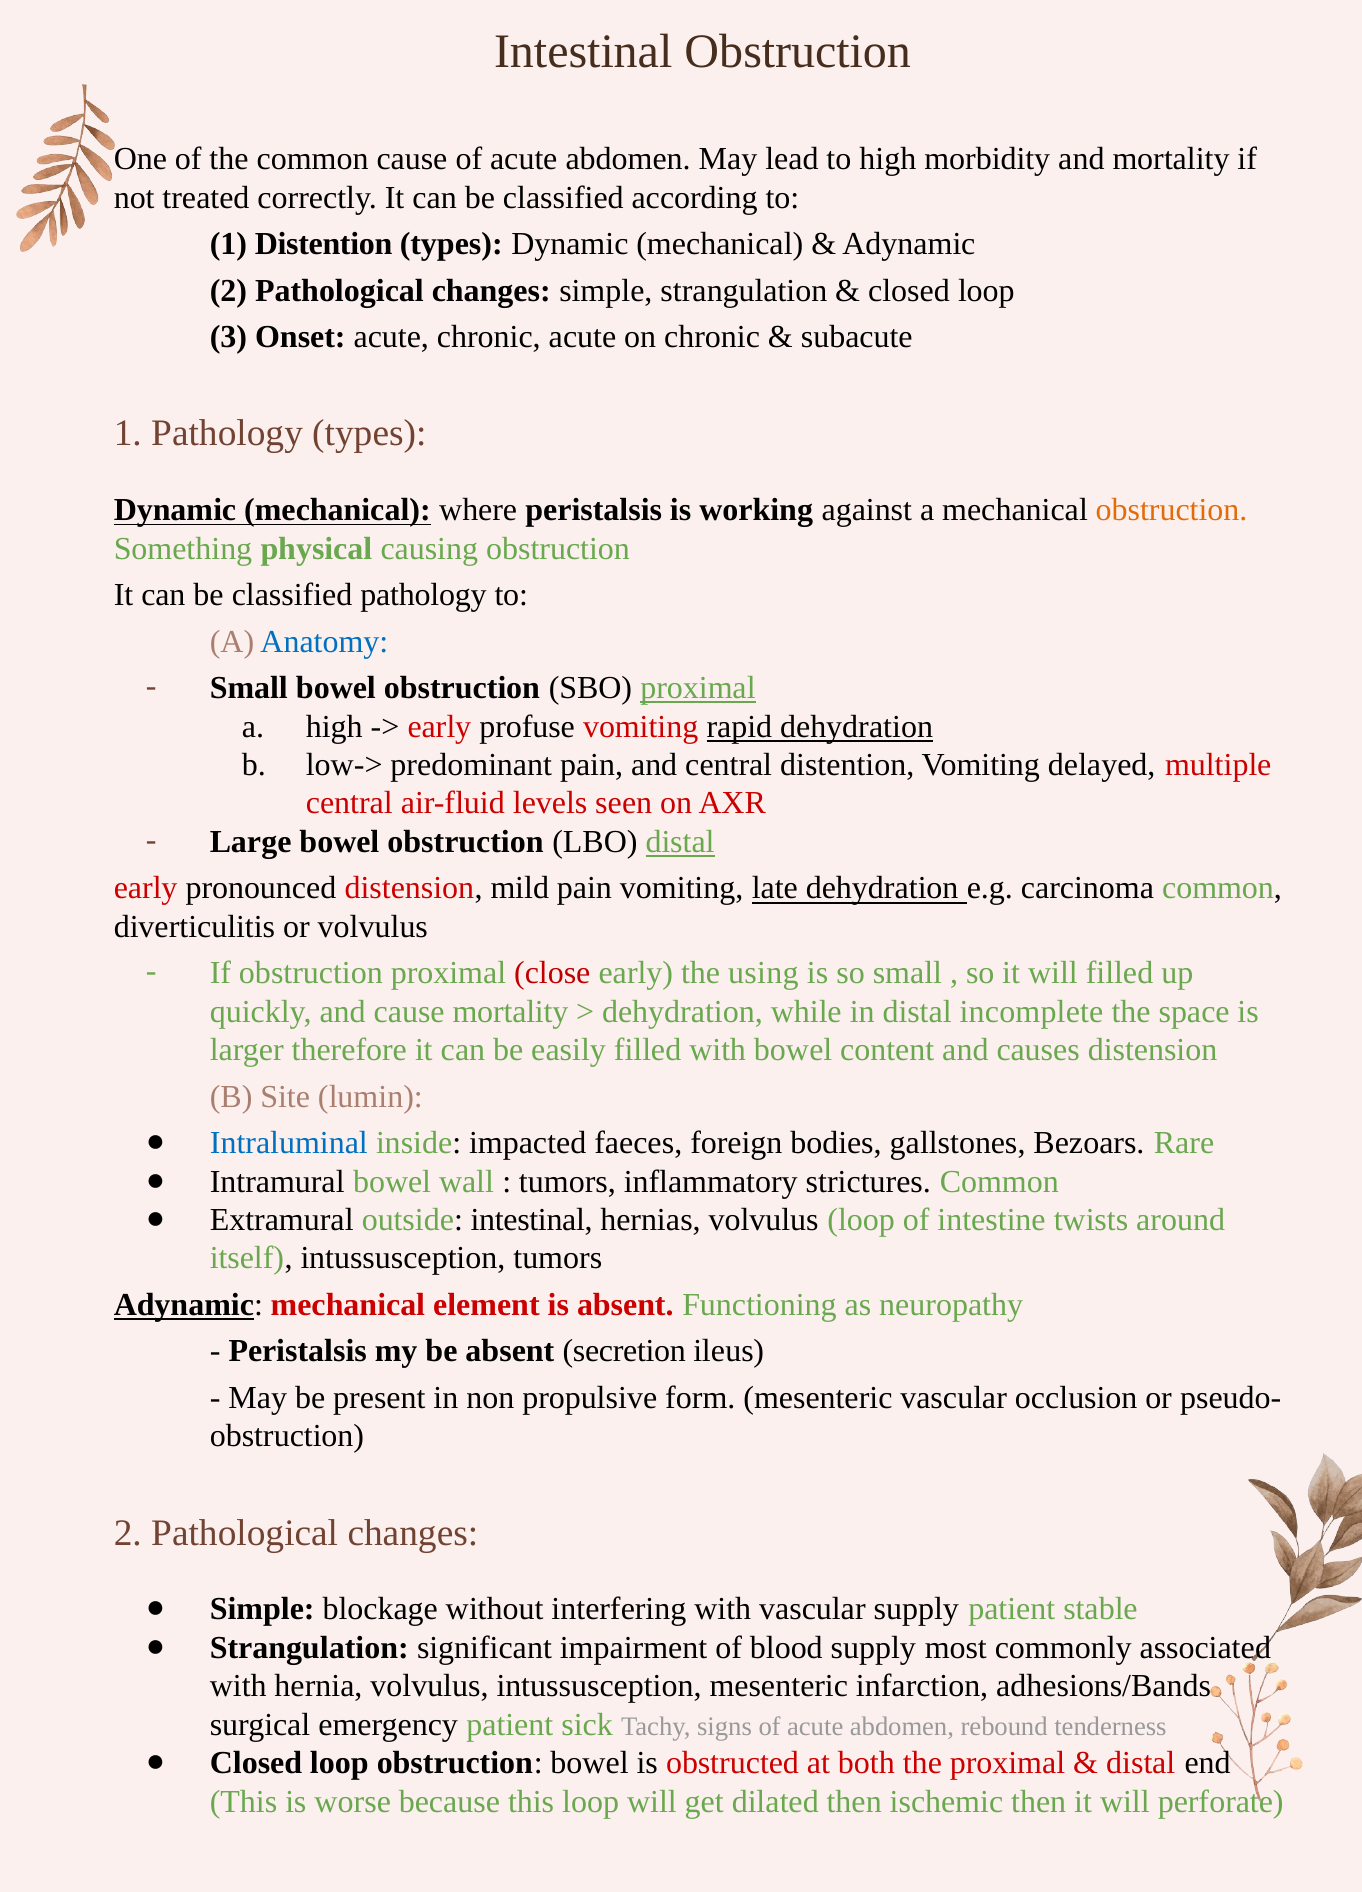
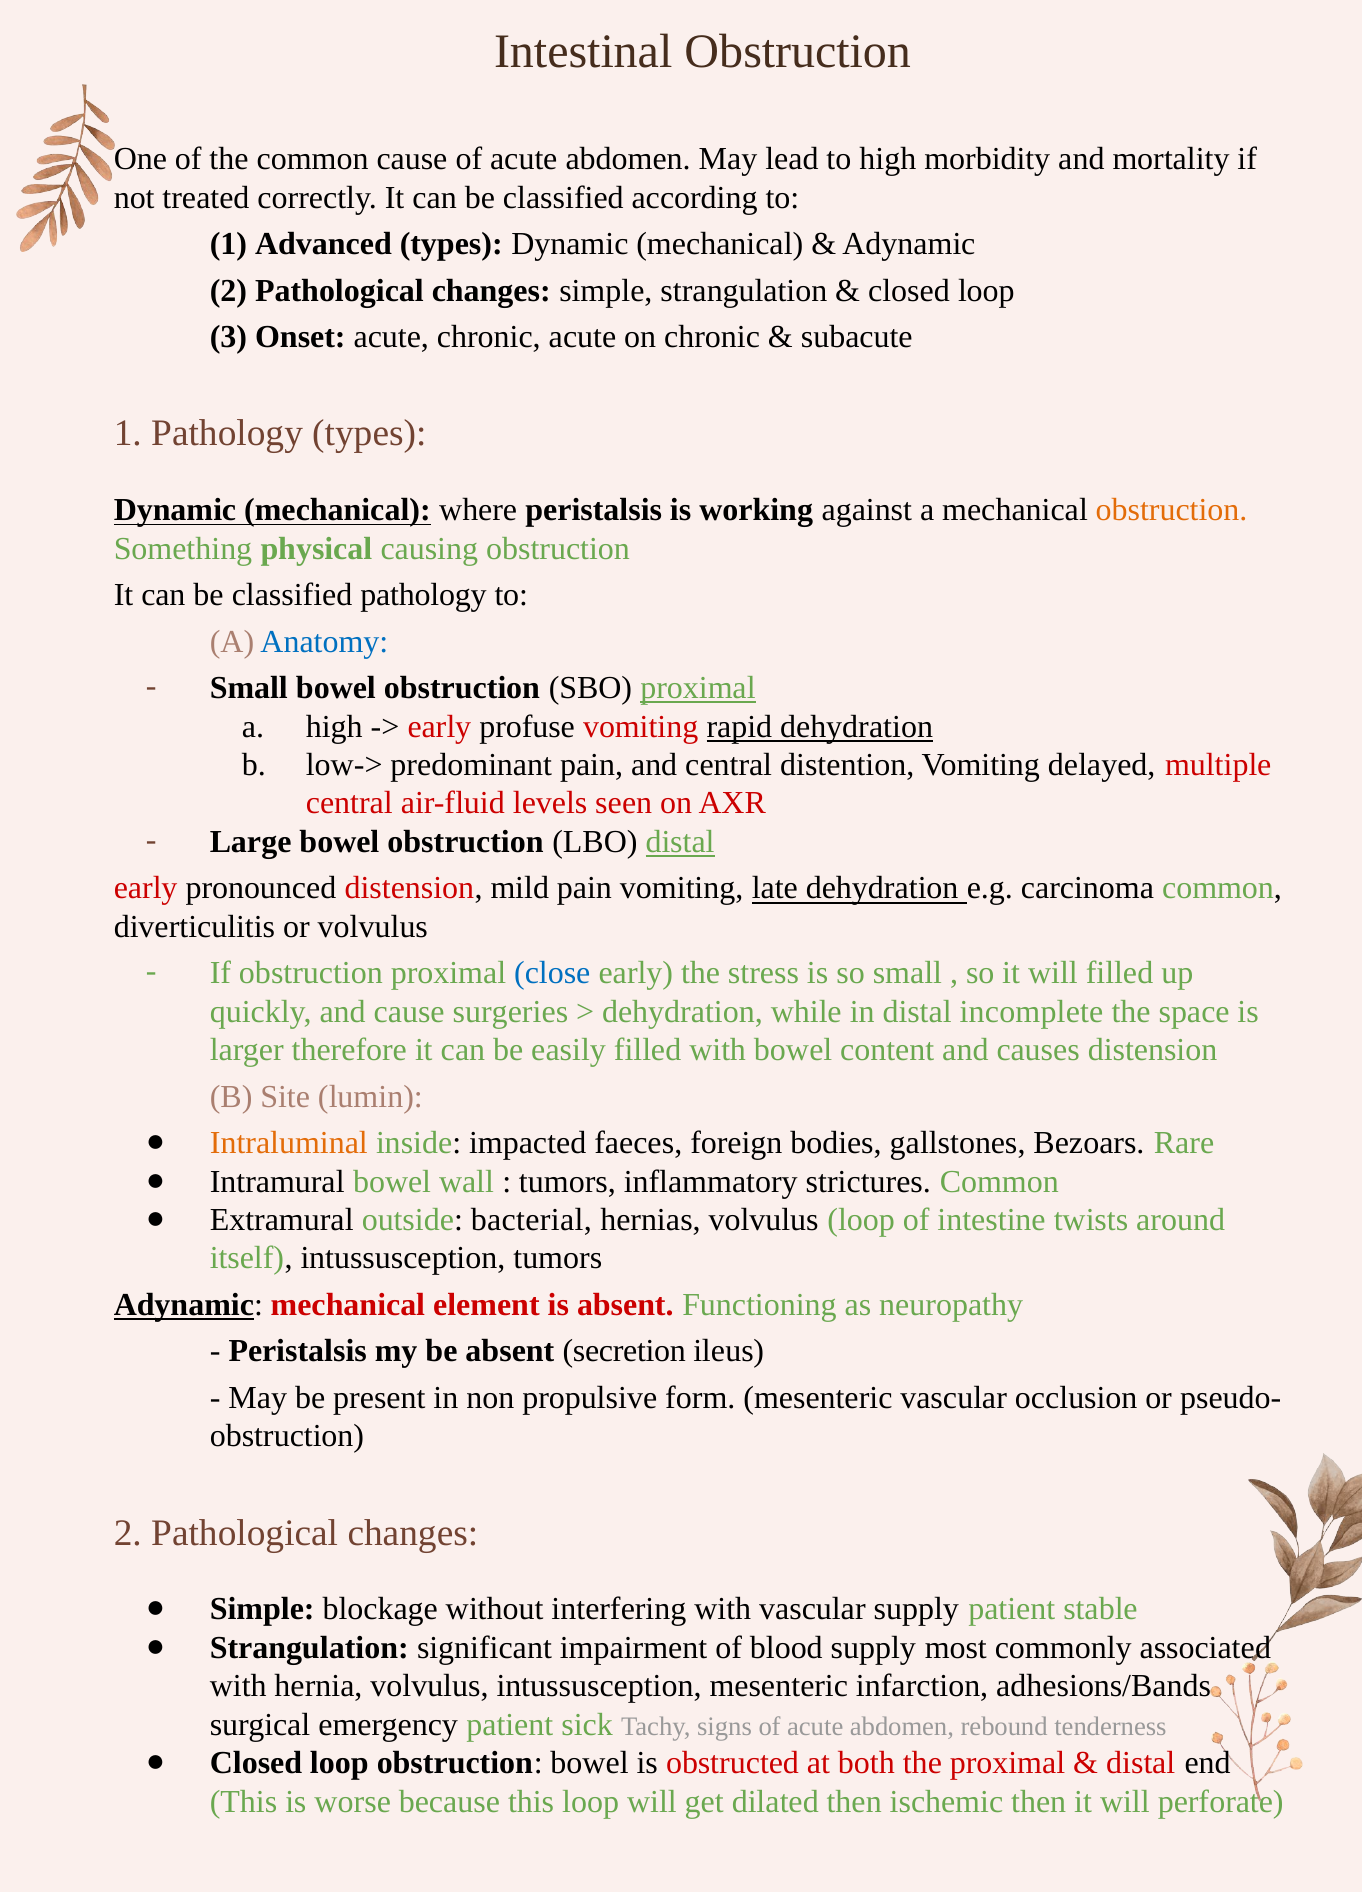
1 Distention: Distention -> Advanced (323, 244)
close colour: red -> blue (552, 973)
using: using -> stress (764, 973)
cause mortality: mortality -> surgeries (510, 1011)
Intraluminal colour: blue -> orange (289, 1143)
outside intestinal: intestinal -> bacterial (531, 1220)
